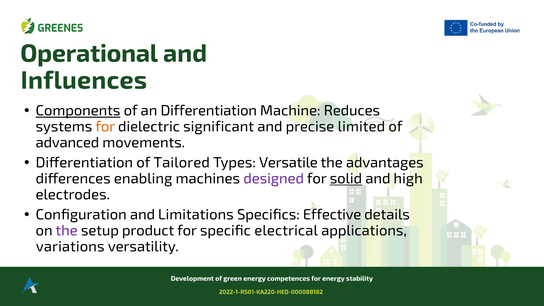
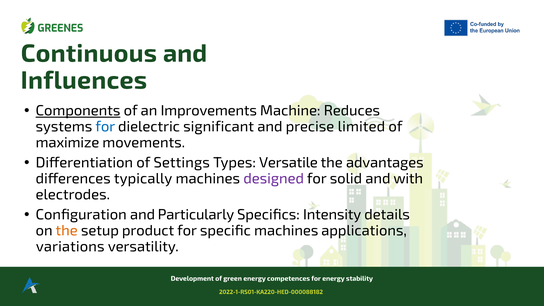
Operational: Operational -> Continuous (89, 54)
an Differentiation: Differentiation -> Improvements (209, 111)
for colour: orange -> blue (105, 127)
advanced: advanced -> maximize (67, 143)
Tailored: Tailored -> Settings (182, 163)
enabling: enabling -> typically (143, 179)
solid underline: present -> none (346, 179)
high: high -> with (408, 179)
Limitations: Limitations -> Particularly (196, 215)
Effective: Effective -> Intensity (332, 215)
the colour: purple -> orange (67, 231)
specific electrical: electrical -> machines (286, 231)
